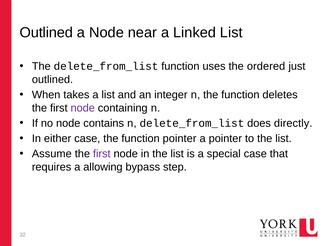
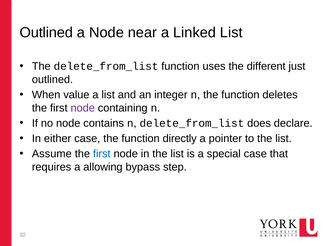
ordered: ordered -> different (266, 66)
takes: takes -> value (76, 95)
directly: directly -> declare (293, 123)
function pointer: pointer -> directly (180, 138)
first colour: purple -> blue (102, 153)
